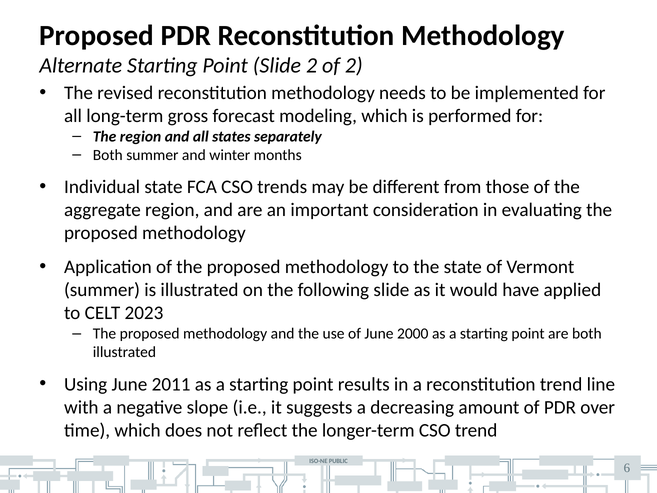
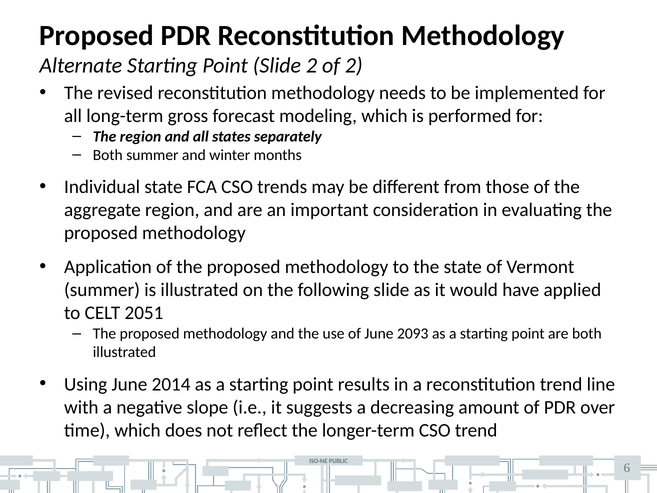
2023: 2023 -> 2051 (144, 313)
2000: 2000 -> 2093 (413, 333)
2011: 2011 -> 2014 (171, 384)
